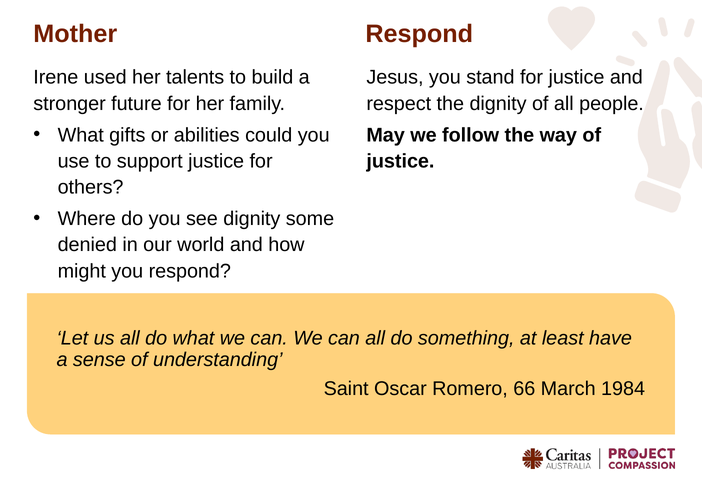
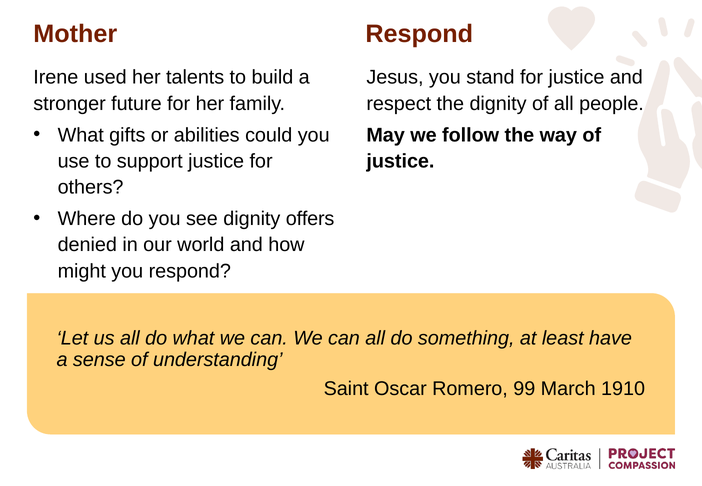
some: some -> offers (310, 219)
66: 66 -> 99 (524, 389)
1984: 1984 -> 1910 (623, 389)
